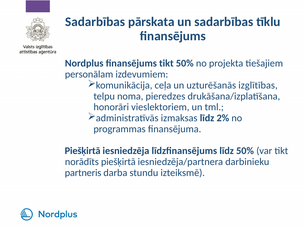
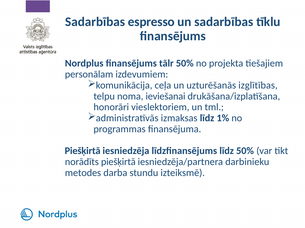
pārskata: pārskata -> espresso (151, 22)
finansējums tikt: tikt -> tālr (166, 64)
pieredzes: pieredzes -> ieviešanai (166, 96)
2%: 2% -> 1% (223, 118)
partneris: partneris -> metodes (83, 173)
